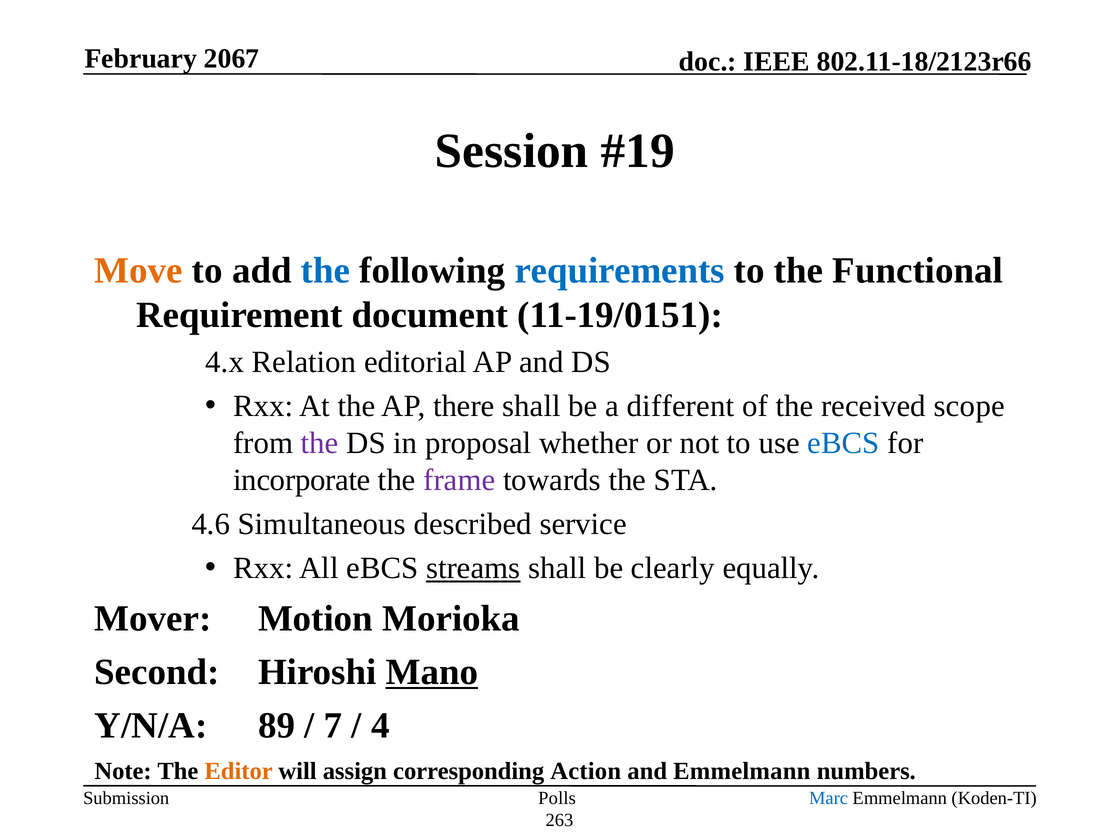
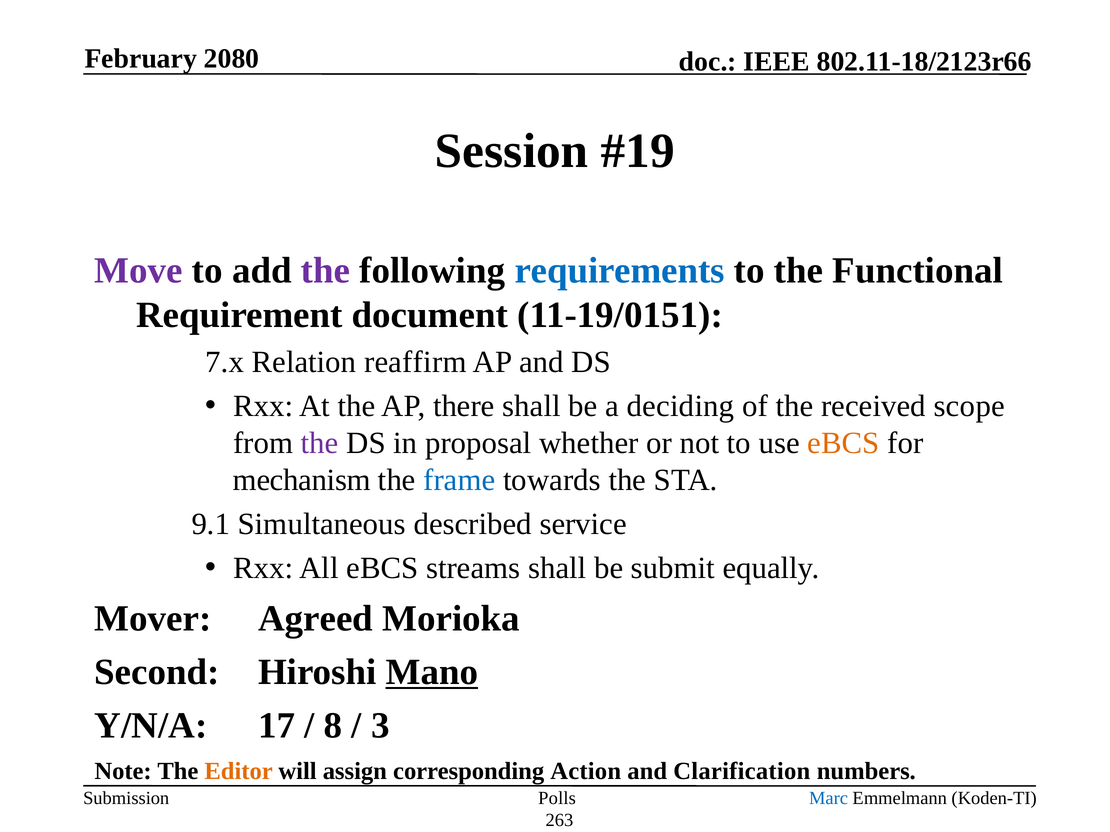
2067: 2067 -> 2080 (232, 59)
Move colour: orange -> purple (139, 271)
the colour: blue -> purple (325, 271)
4.x: 4.x -> 7.x (225, 362)
editorial: editorial -> reaffirm (415, 362)
different: different -> deciding (681, 406)
eBCS colour: blue -> orange (843, 443)
incorporate: incorporate -> mechanism (302, 480)
frame colour: purple -> blue (459, 480)
4.6: 4.6 -> 9.1 (211, 524)
streams underline: present -> none (473, 568)
clearly: clearly -> submit (673, 568)
Motion: Motion -> Agreed (316, 619)
89: 89 -> 17 (277, 726)
7: 7 -> 8 (333, 726)
4: 4 -> 3 (380, 726)
and Emmelmann: Emmelmann -> Clarification (742, 772)
